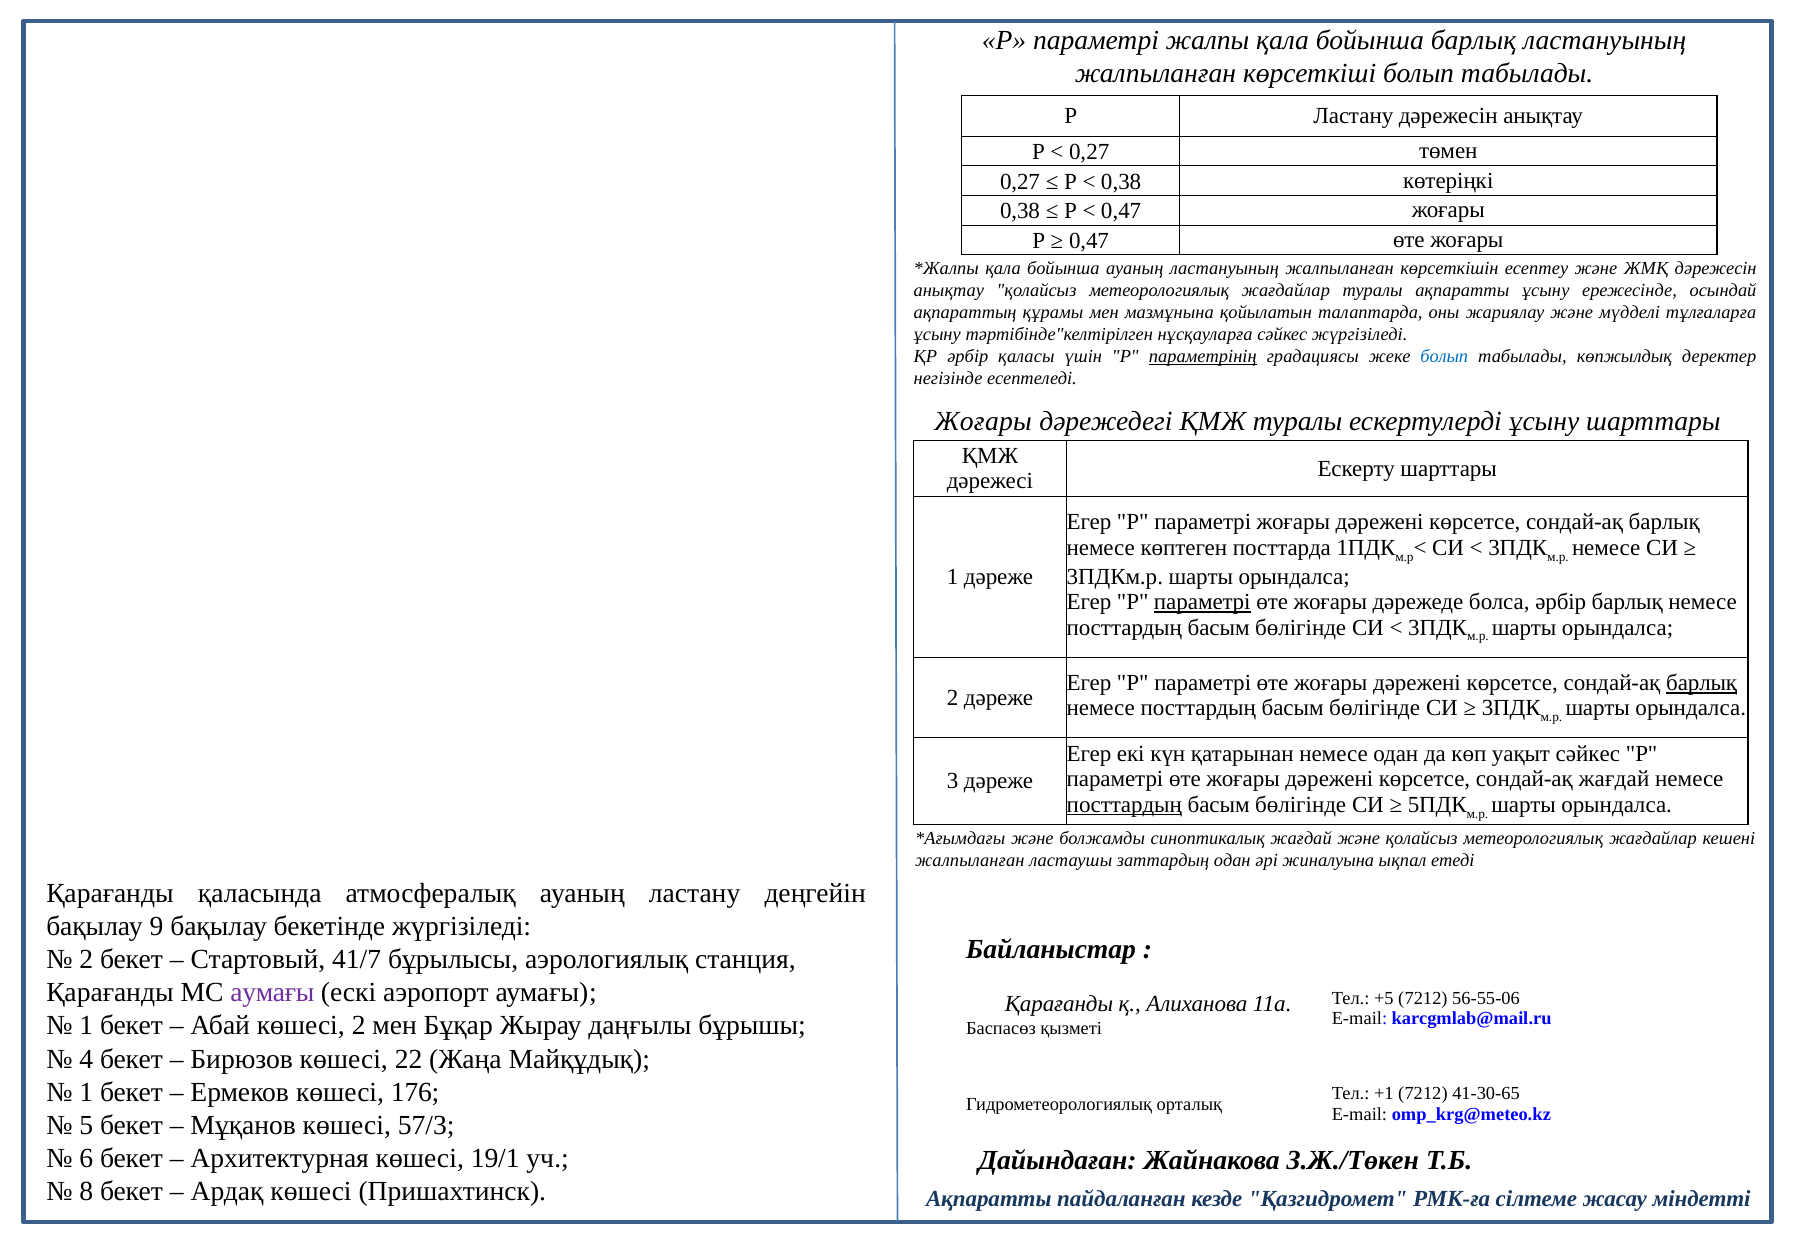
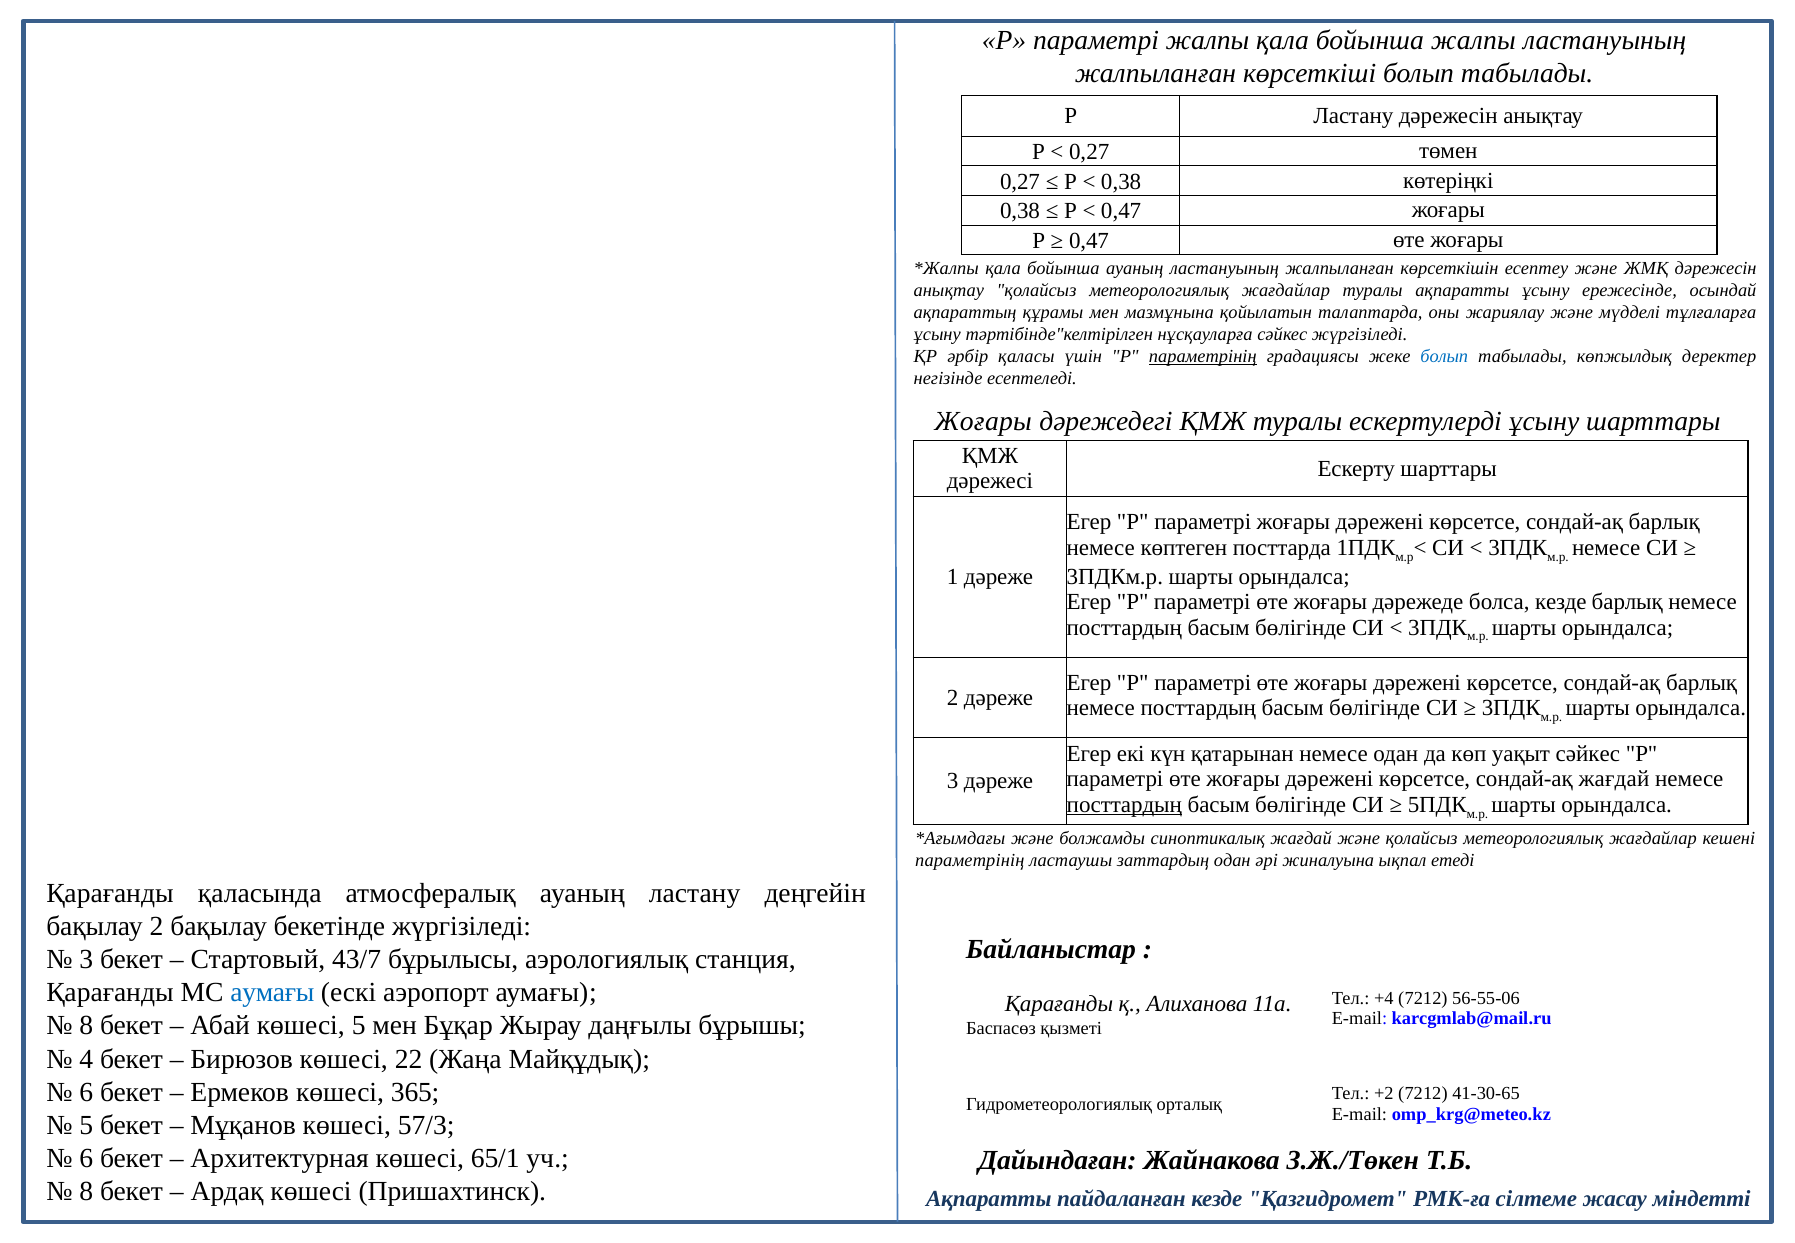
бойынша барлық: барлық -> жалпы (1473, 41)
параметрі underline: present -> none (1202, 602)
болса әрбір: әрбір -> кезде (1561, 602)
барлық underline: present -> none (1702, 683)
жалпыланған: жалпыланған -> параметрінің (970, 861)
бақылау 9: 9 -> 2 (157, 926)
2: 2 -> 3 (86, 959)
41/7: 41/7 -> 43/7 (357, 959)
аумағы colour: purple -> blue (272, 992)
+5: +5 -> +4 (1384, 998)
1: 1 -> 8 (86, 1026)
көшесі 2: 2 -> 5 (359, 1026)
1: 1 -> 6 (86, 1092)
176: 176 -> 365 (415, 1092)
+1: +1 -> +2 (1384, 1093)
19/1: 19/1 -> 65/1 (495, 1158)
